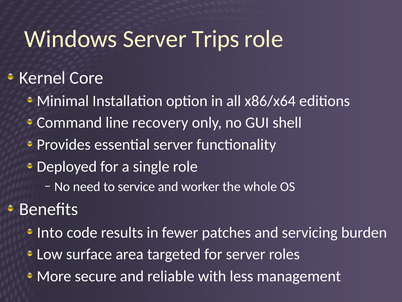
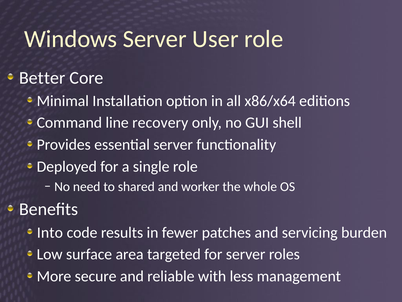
Trips: Trips -> User (215, 39)
Kernel: Kernel -> Better (42, 78)
service: service -> shared (136, 186)
